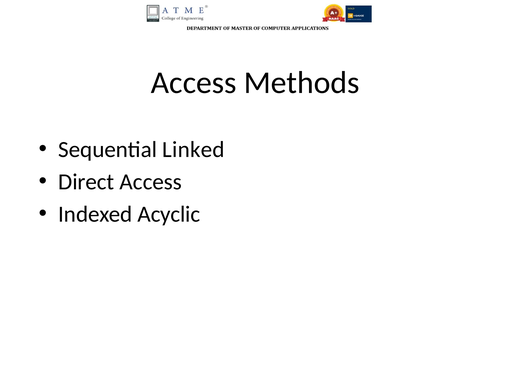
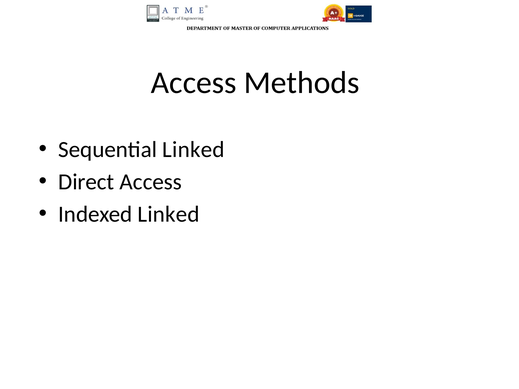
Indexed Acyclic: Acyclic -> Linked (169, 214)
